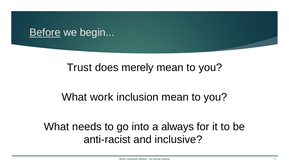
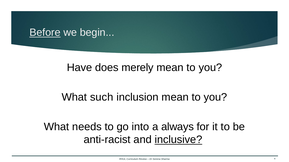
Trust: Trust -> Have (79, 68)
work: work -> such (102, 97)
inclusive underline: none -> present (178, 140)
